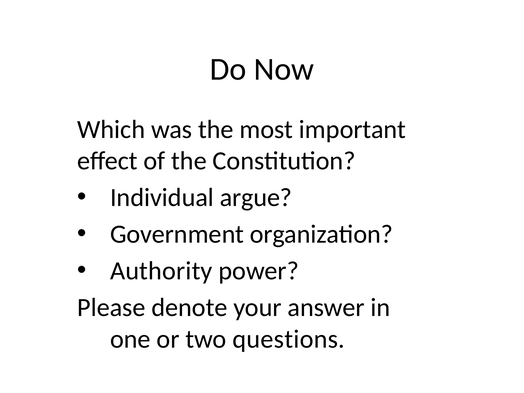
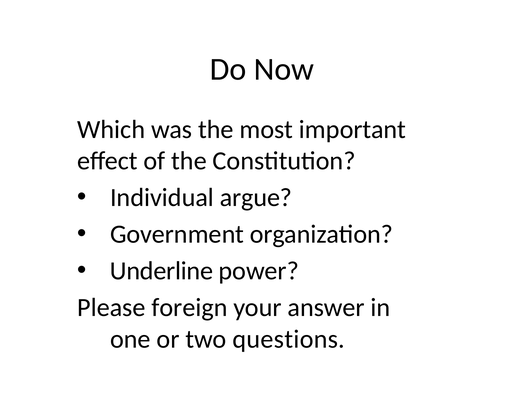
Authority: Authority -> Underline (161, 271)
denote: denote -> foreign (189, 308)
